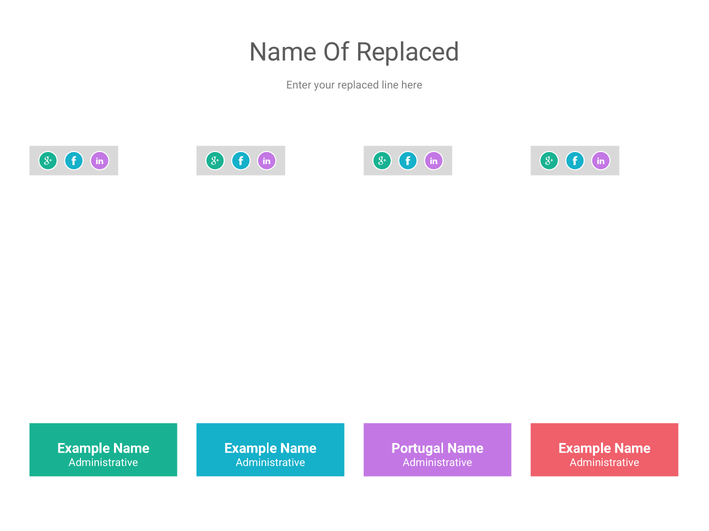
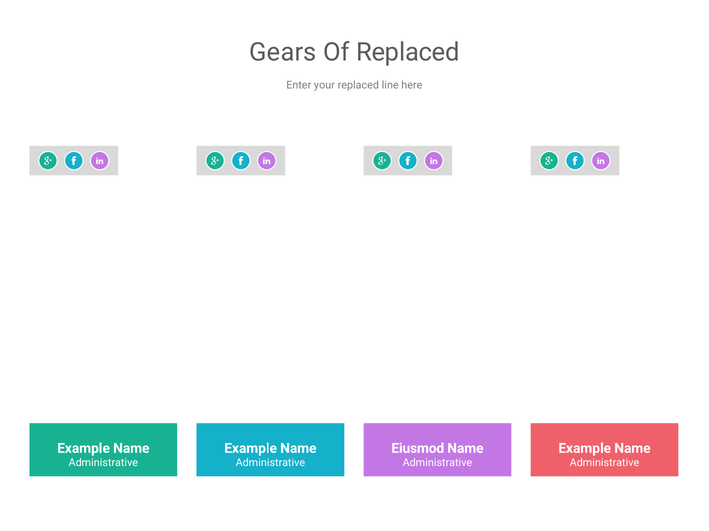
Name: Name -> Gears (283, 52)
Portugal: Portugal -> Eiusmod (418, 449)
